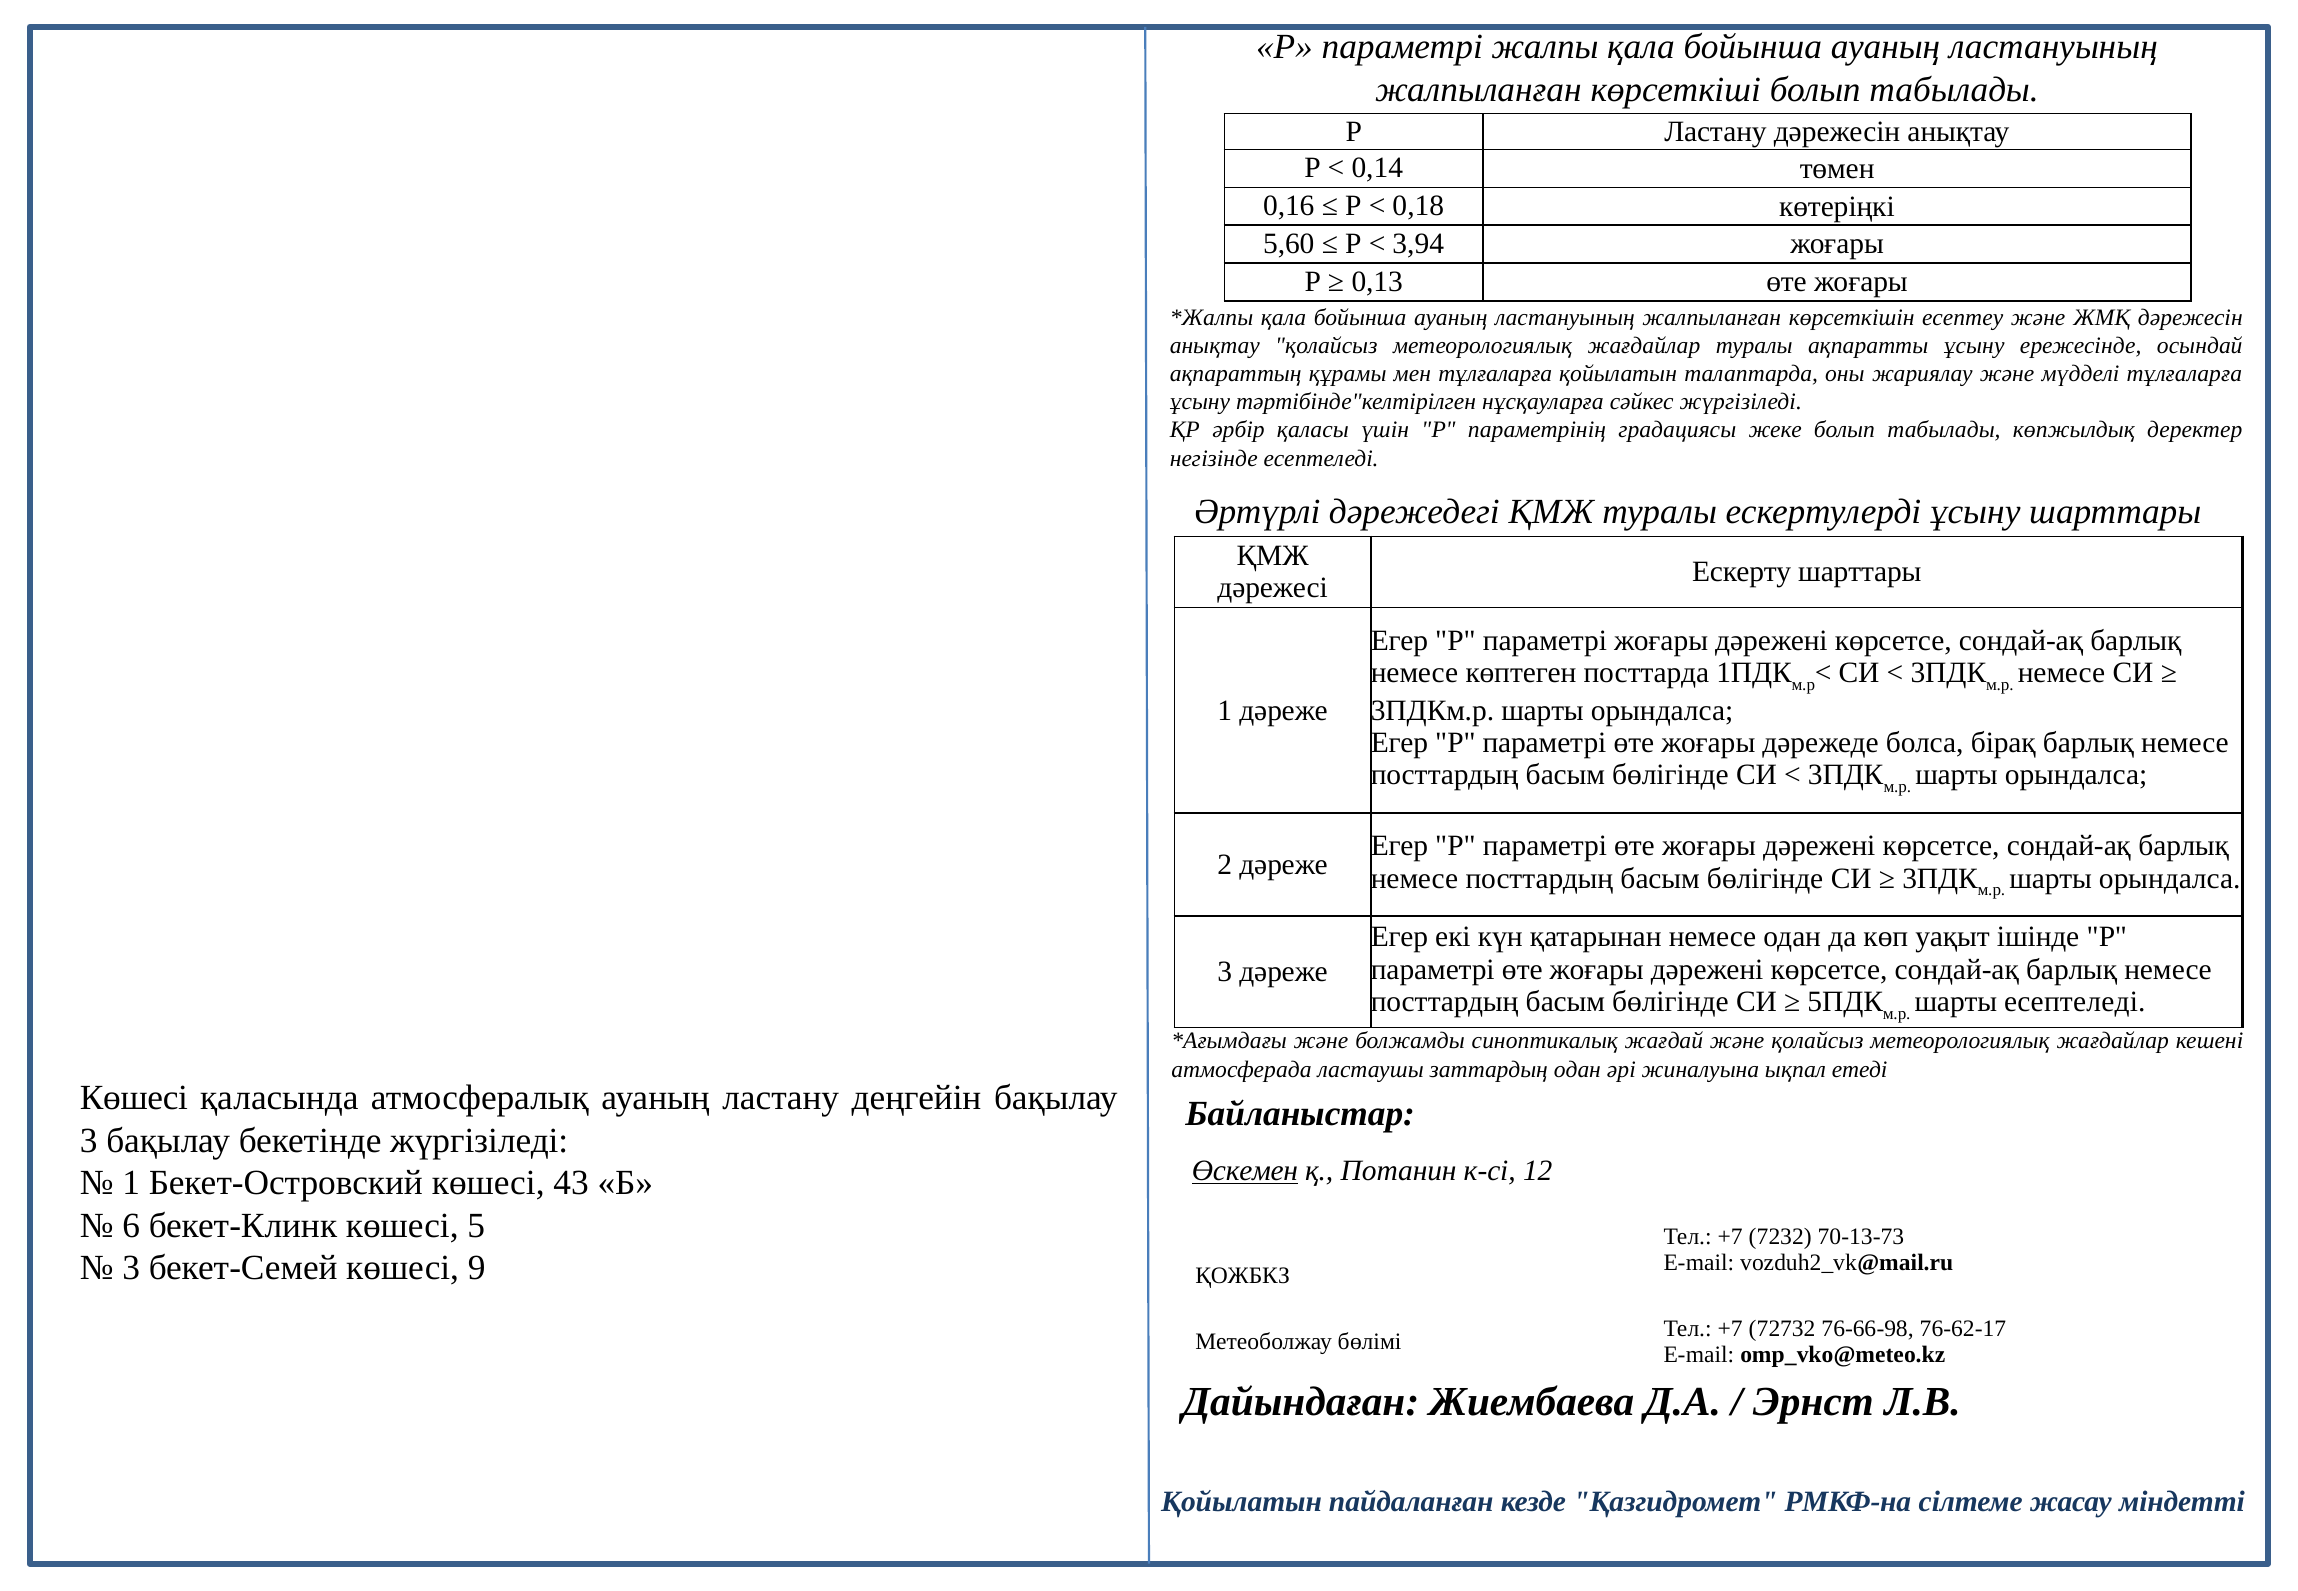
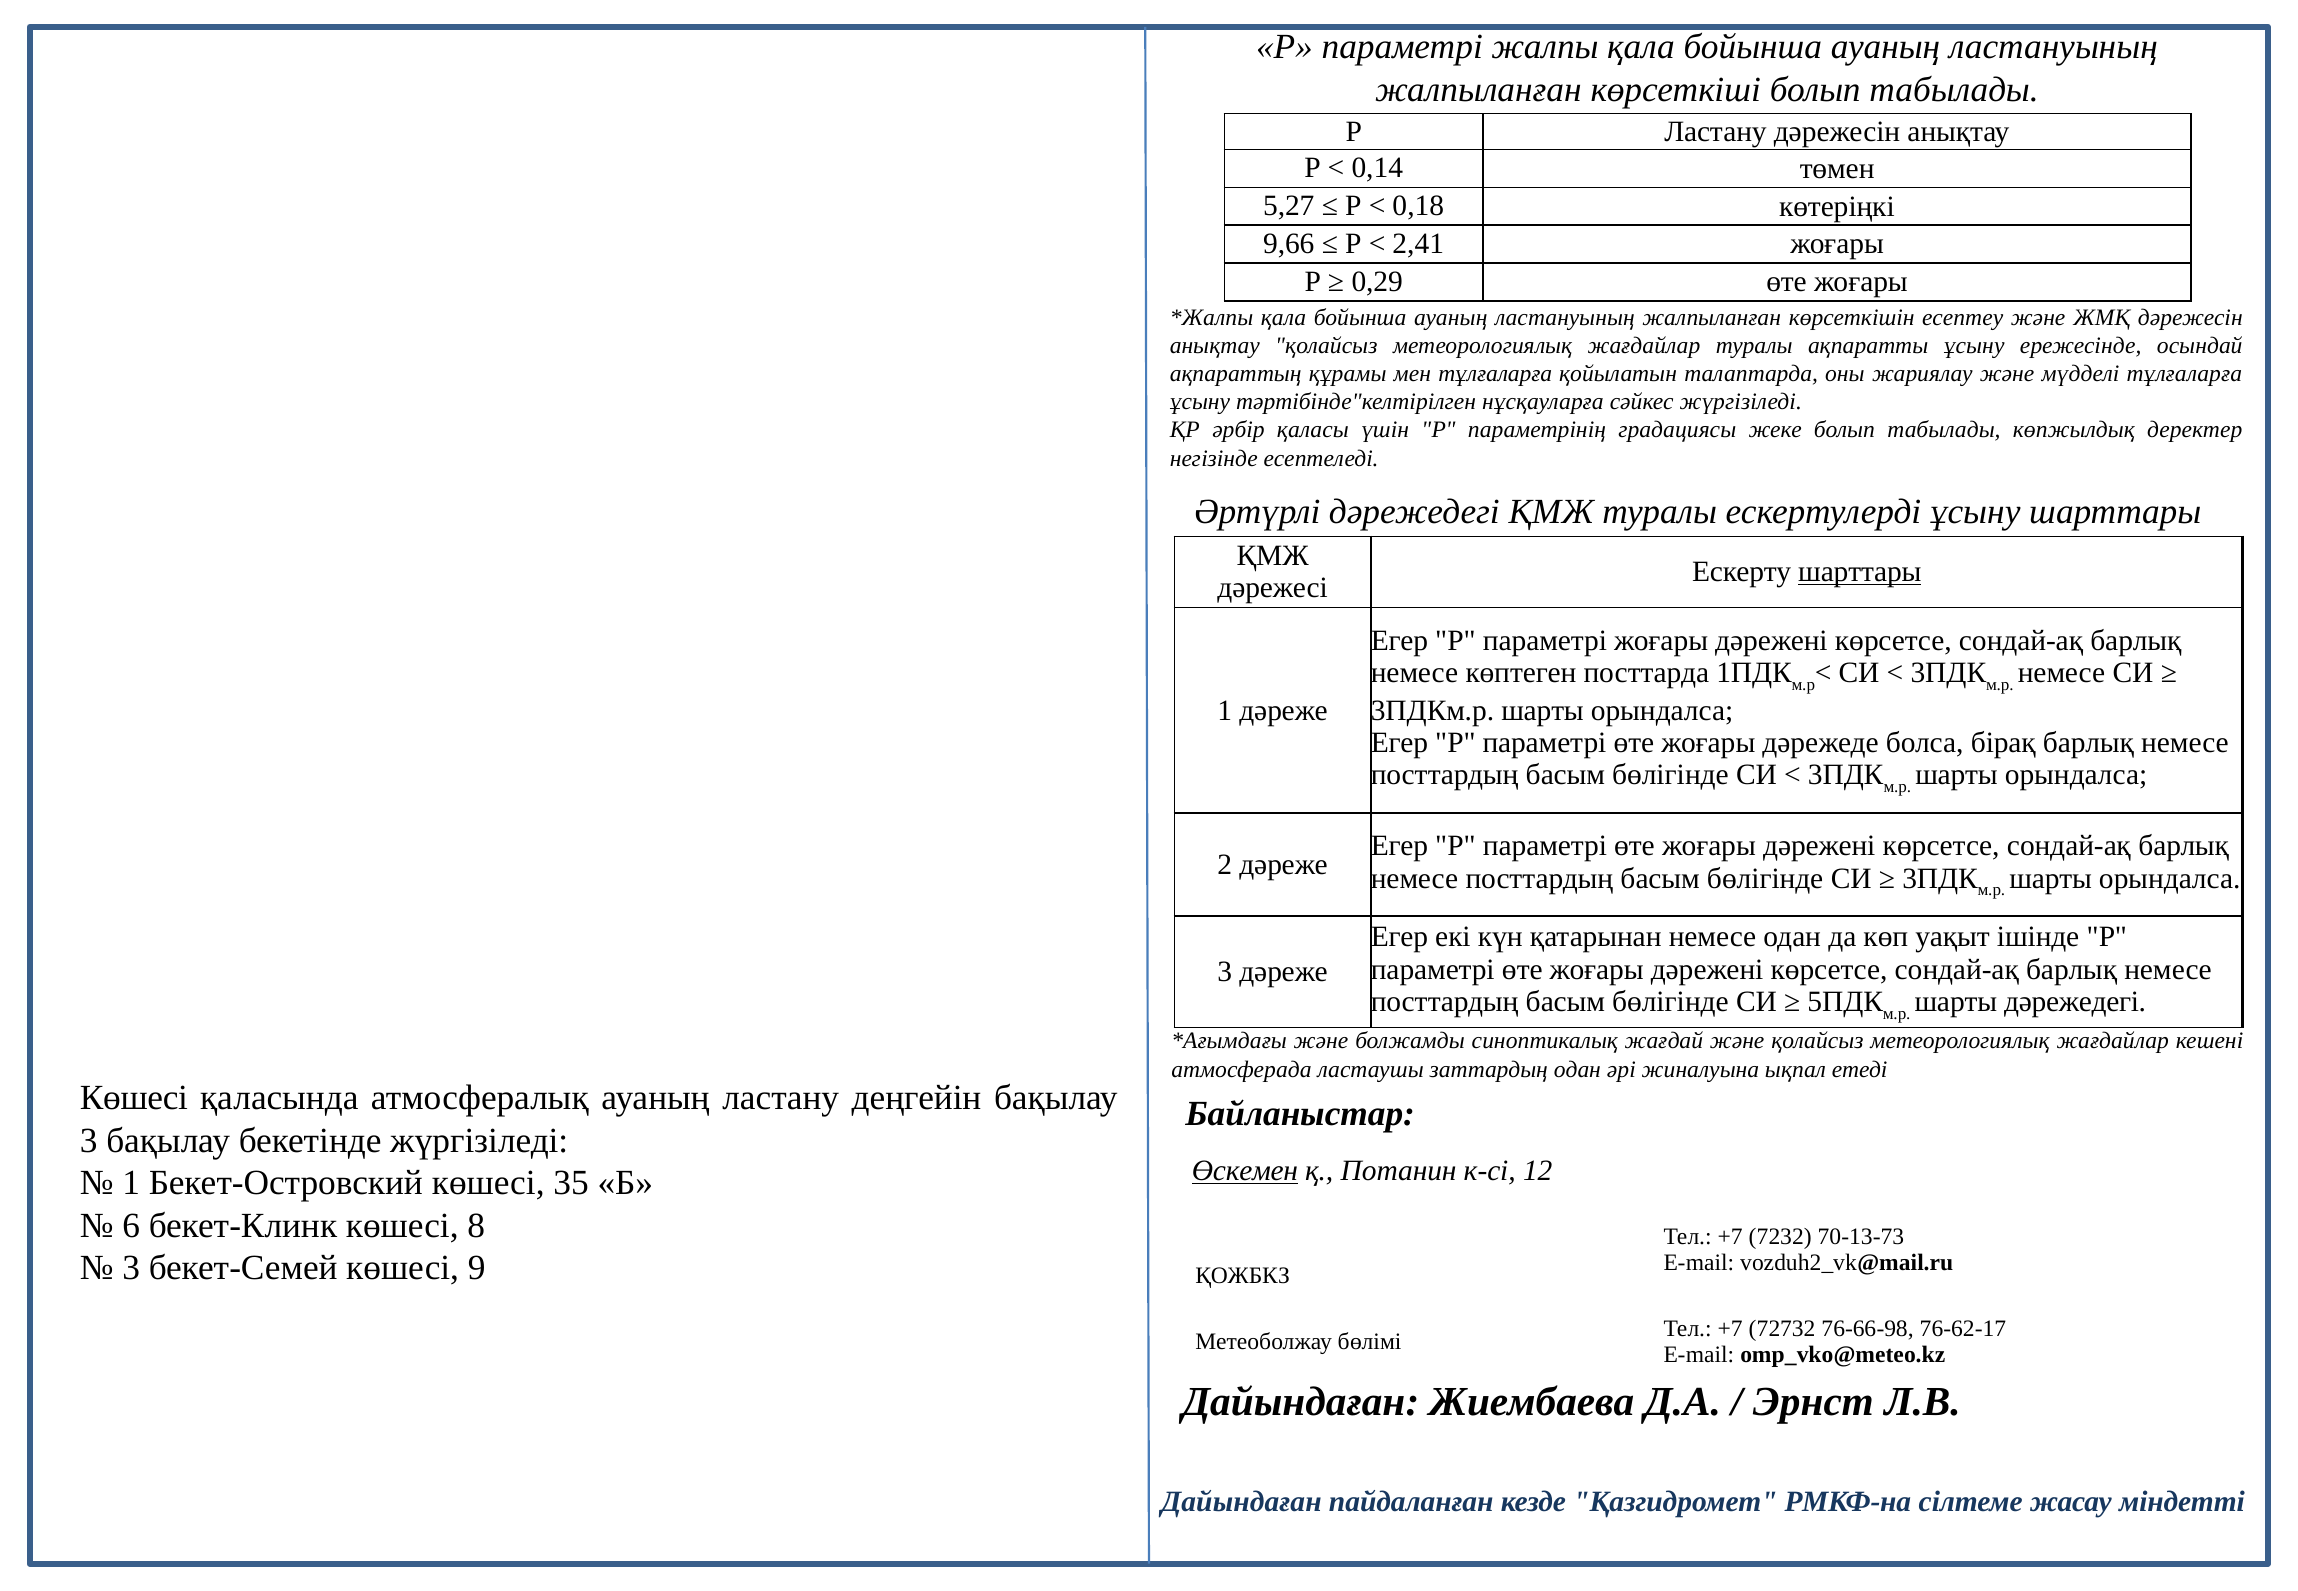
0,16: 0,16 -> 5,27 (1289, 206)
5,60: 5,60 -> 9,66 (1289, 244)
3,94: 3,94 -> 2,41 (1418, 244)
0,13: 0,13 -> 0,29 (1377, 282)
шарттары underline: none -> present (1860, 572)
шарты есептеледі: есептеледі -> дәрежедегі (2075, 1002)
43: 43 -> 35 (571, 1183)
5: 5 -> 8 (476, 1225)
Қойылатын: Қойылатын -> Дайындаған (1241, 1501)
